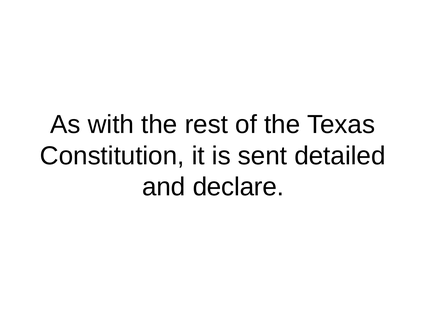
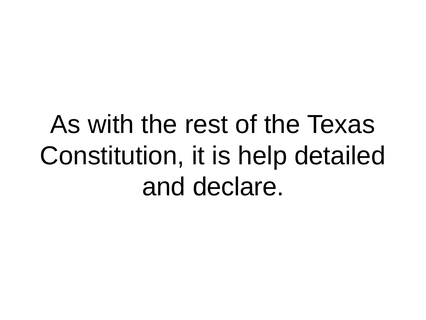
sent: sent -> help (263, 156)
